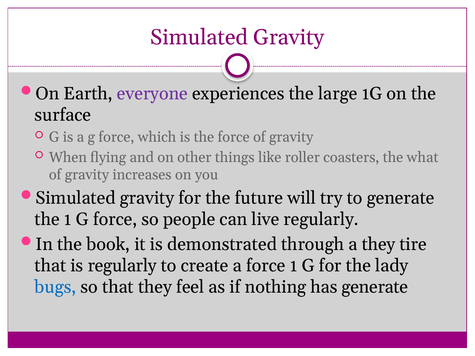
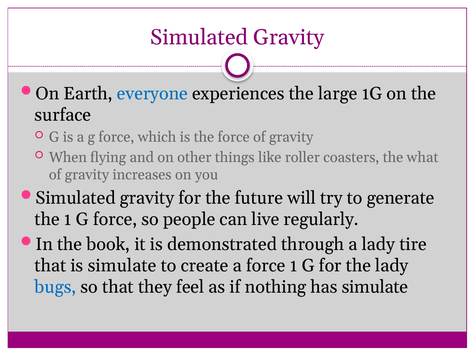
everyone colour: purple -> blue (152, 94)
a they: they -> lady (378, 244)
is regularly: regularly -> simulate (122, 266)
has generate: generate -> simulate (375, 287)
